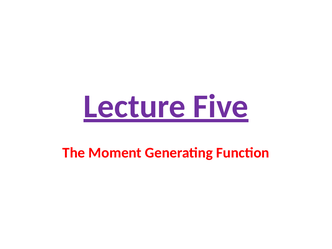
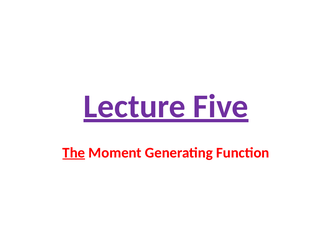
The underline: none -> present (74, 153)
